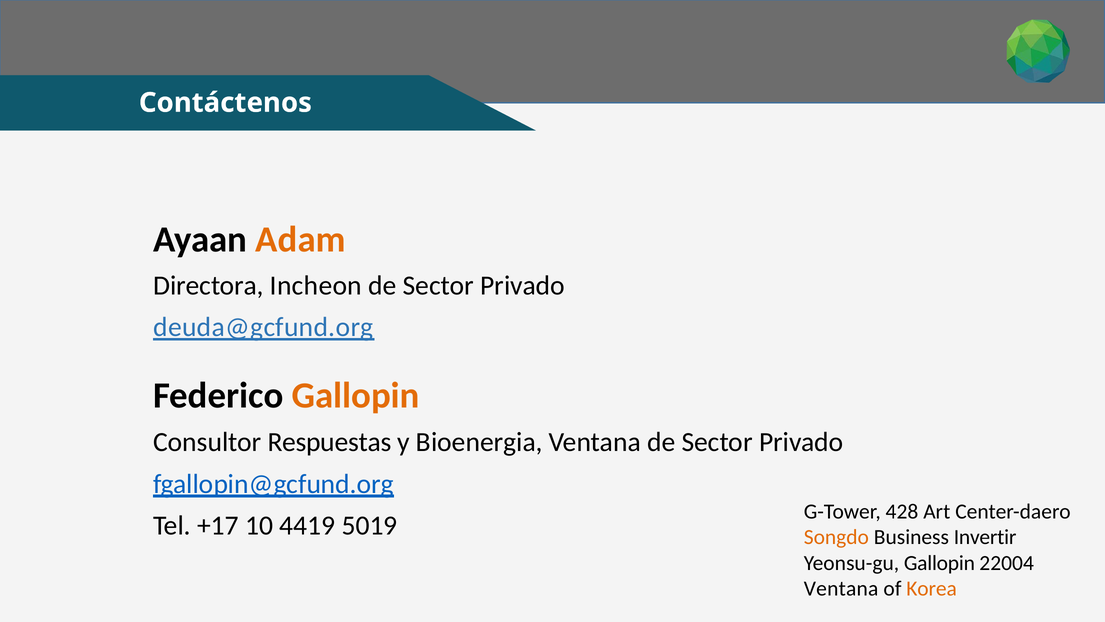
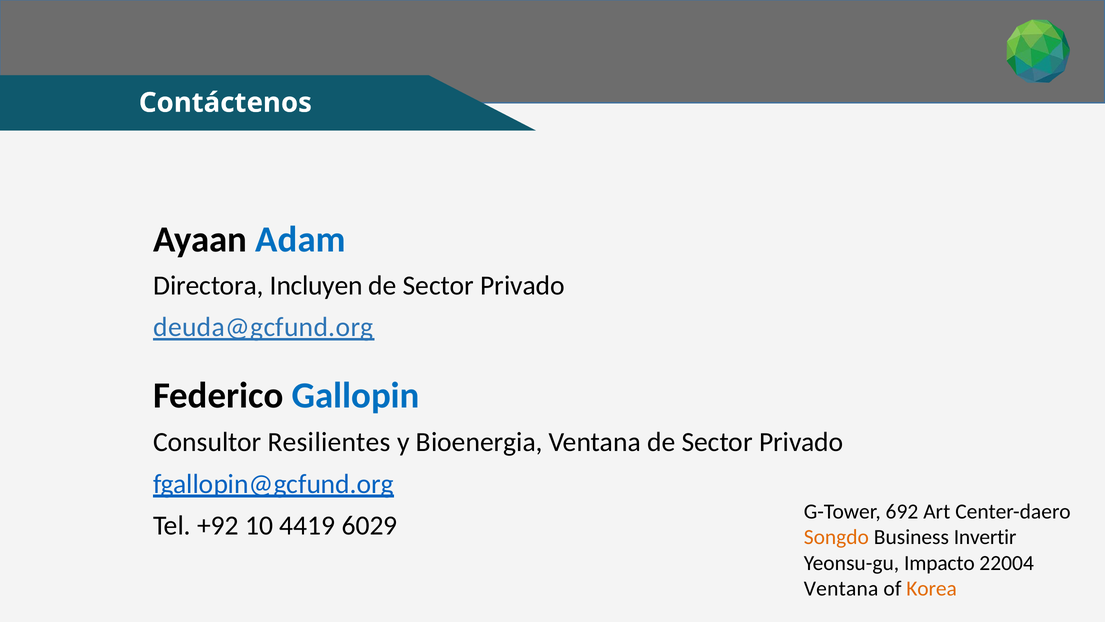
Adam colour: orange -> blue (301, 239)
Incheon: Incheon -> Incluyen (316, 286)
Gallopin colour: orange -> blue (356, 395)
Respuestas: Respuestas -> Resilientes (329, 442)
428: 428 -> 692 (902, 511)
+17: +17 -> +92 (218, 525)
5019: 5019 -> 6029 (370, 525)
Yeonsu-gu Gallopin: Gallopin -> Impacto (939, 563)
